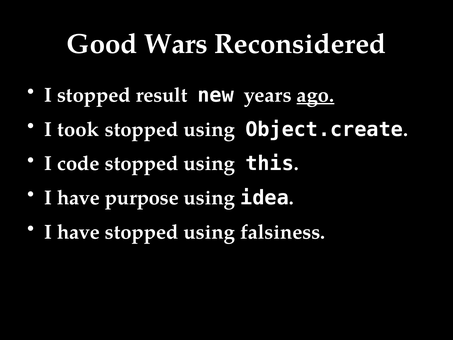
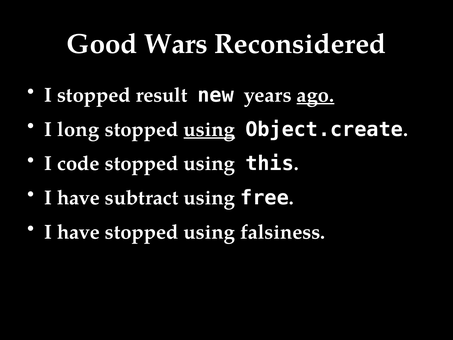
took: took -> long (78, 129)
using underline: none -> present (209, 129)
purpose: purpose -> subtract (142, 198)
idea: idea -> free (265, 198)
